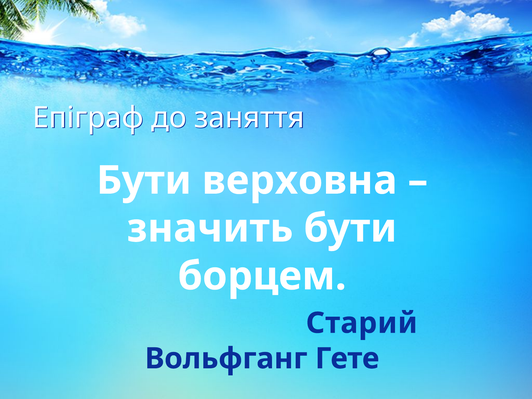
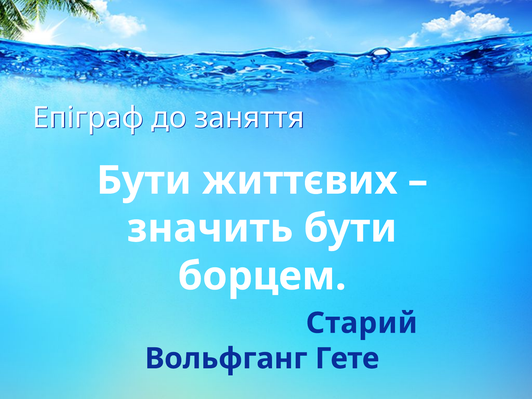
верховна: верховна -> життєвих (300, 180)
